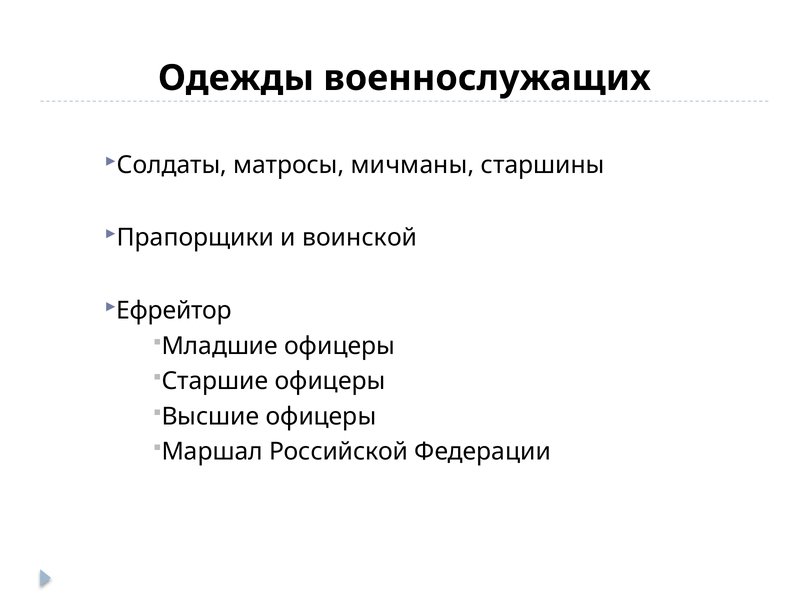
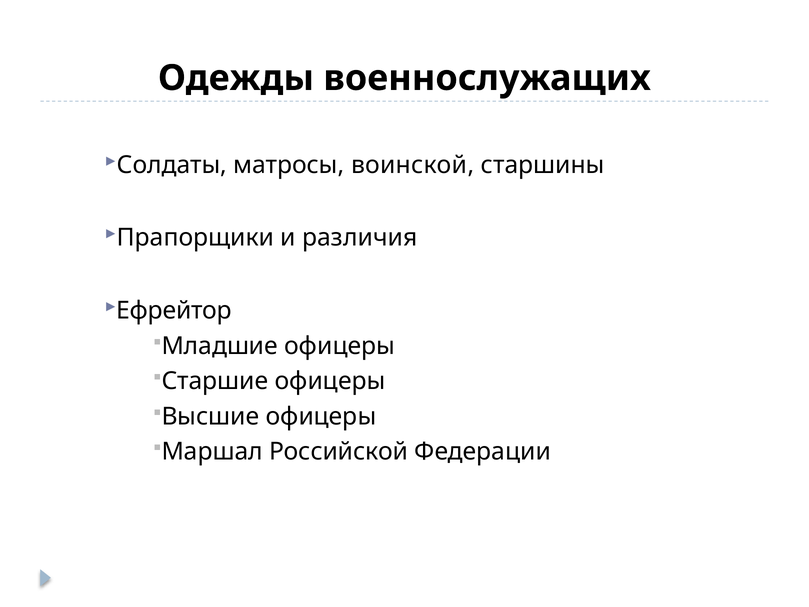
мичманы: мичманы -> воинской (413, 165)
воинской: воинской -> различия (360, 238)
